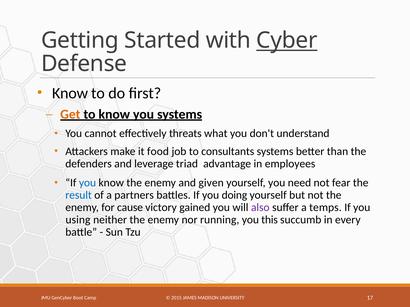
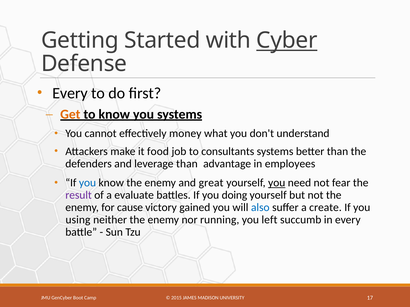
Know: Know -> Every (70, 93)
threats: threats -> money (185, 134)
leverage triad: triad -> than (187, 164)
given: given -> great (211, 183)
you underline: none -> present (277, 183)
result colour: blue -> purple (79, 195)
partners: partners -> evaluate (134, 195)
also colour: purple -> blue (260, 208)
temps: temps -> create (325, 208)
this: this -> left (269, 220)
